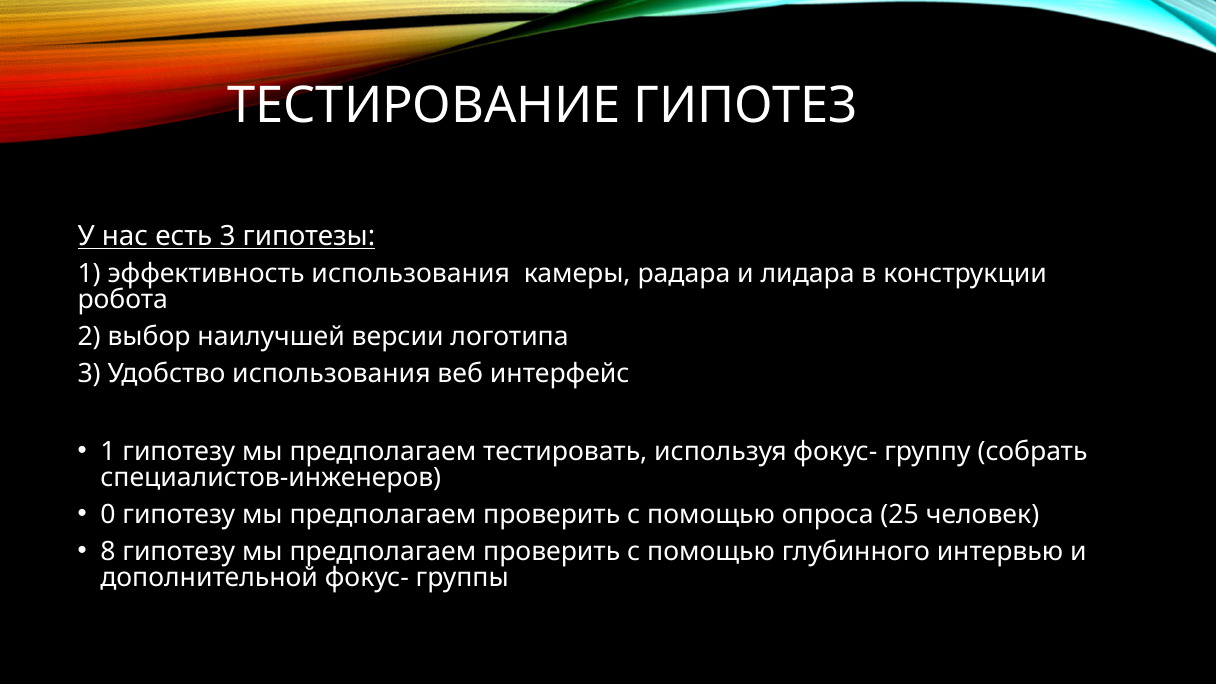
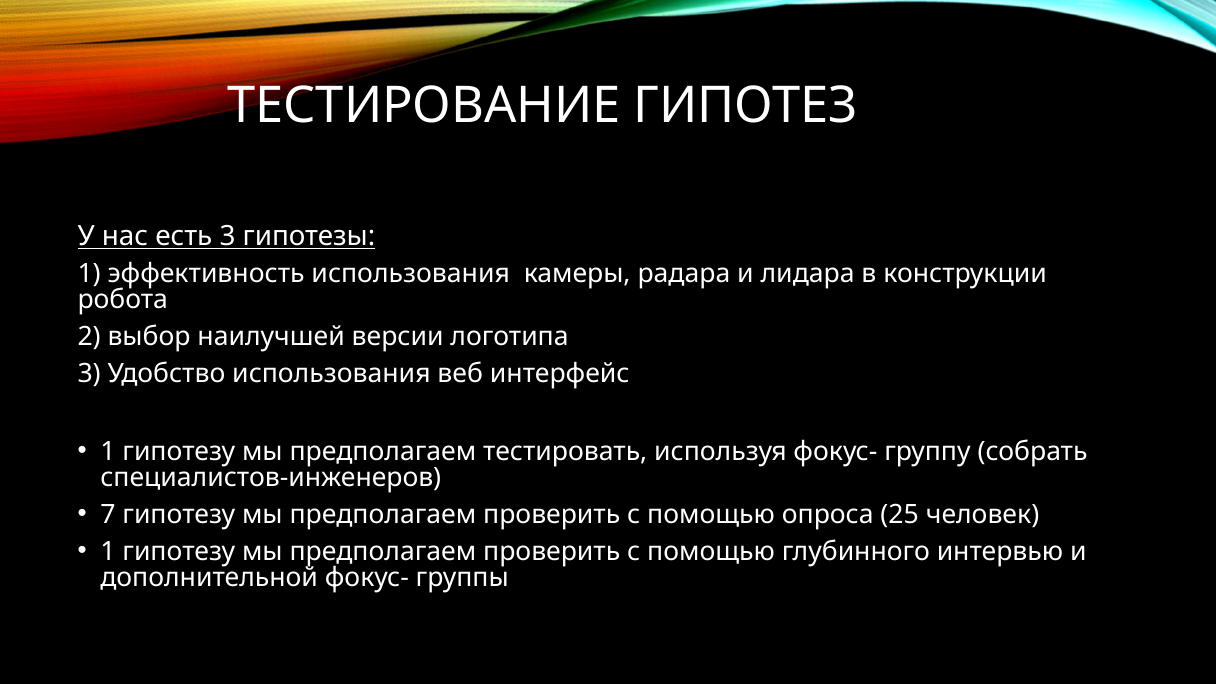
0: 0 -> 7 (108, 515)
8: 8 -> 1 (108, 552)
